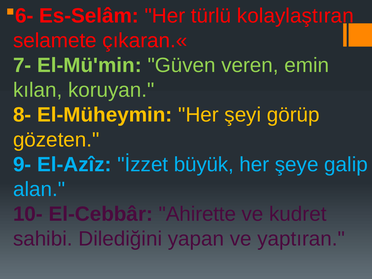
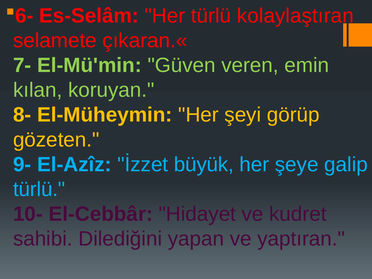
alan: alan -> türlü (39, 189)
Ahirette: Ahirette -> Hidayet (197, 214)
